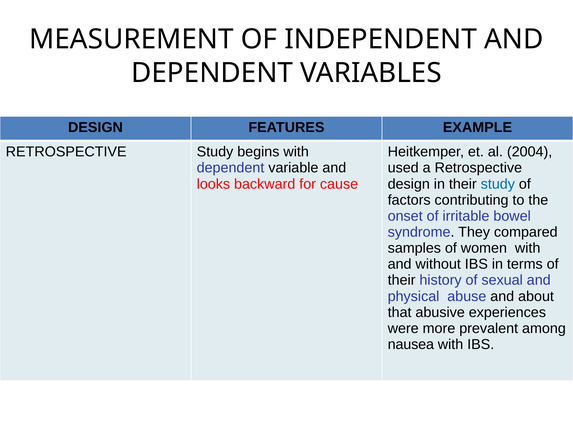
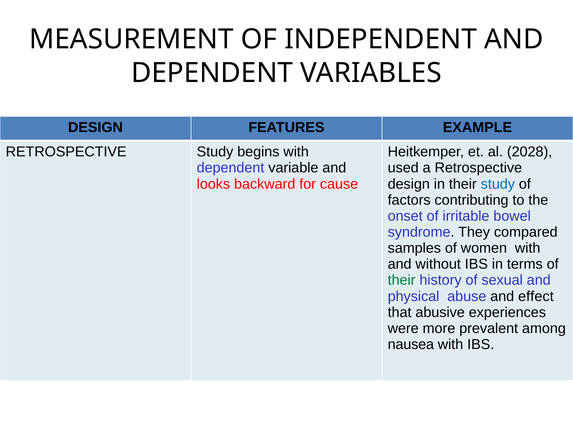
2004: 2004 -> 2028 (530, 152)
their colour: black -> green (402, 280)
about: about -> effect (536, 296)
